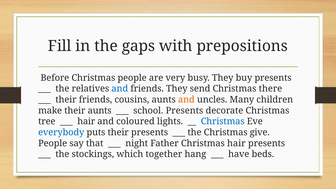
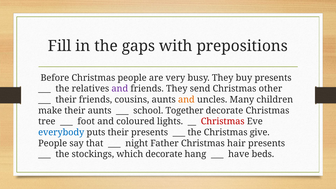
and colour: blue -> purple (120, 89)
there: there -> other (270, 89)
school Presents: Presents -> Together (185, 111)
hair: hair -> foot (86, 121)
Christmas colour: blue -> red (223, 121)
which together: together -> decorate (164, 154)
